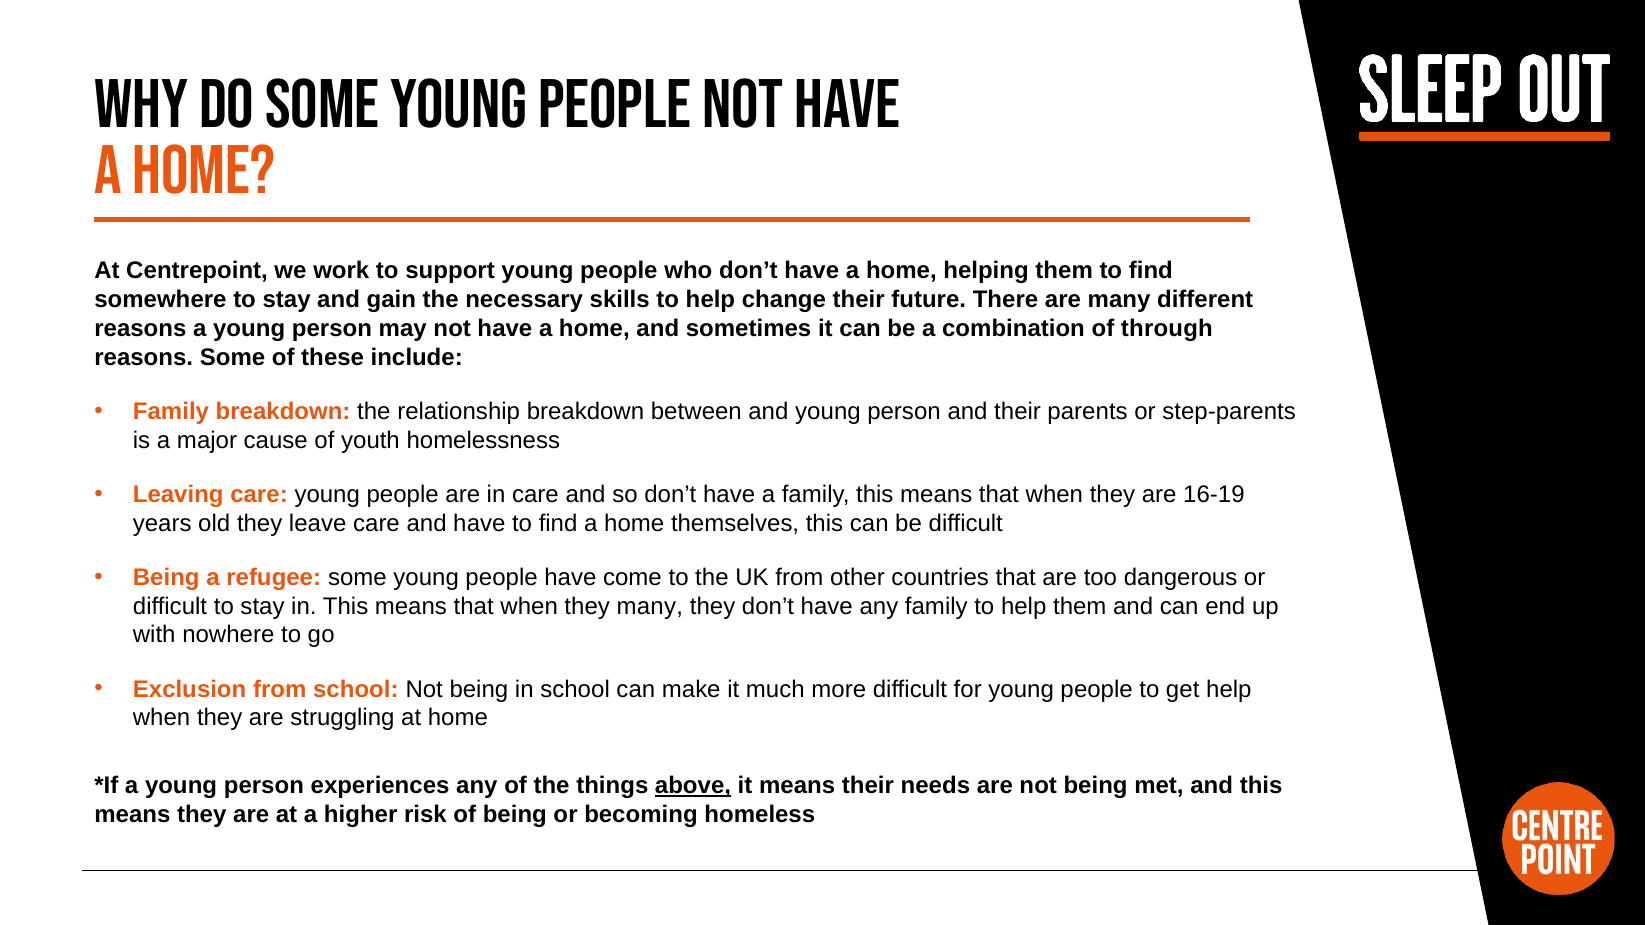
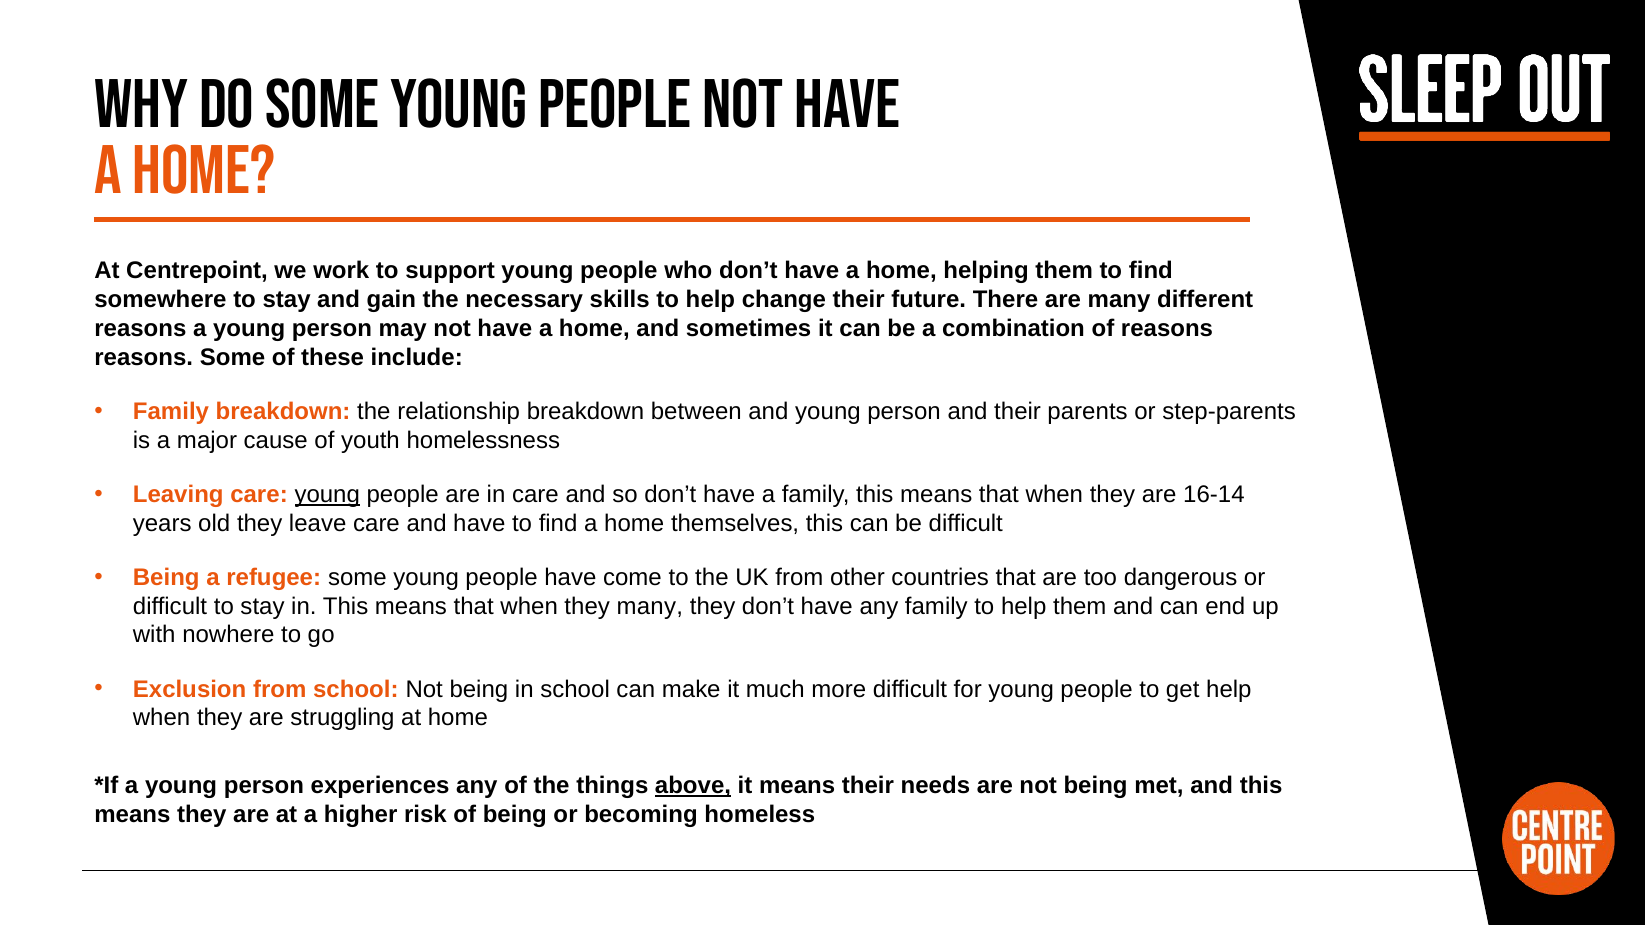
of through: through -> reasons (1167, 329)
young underline: none -> present (327, 495)
16-19: 16-19 -> 16-14 (1214, 495)
